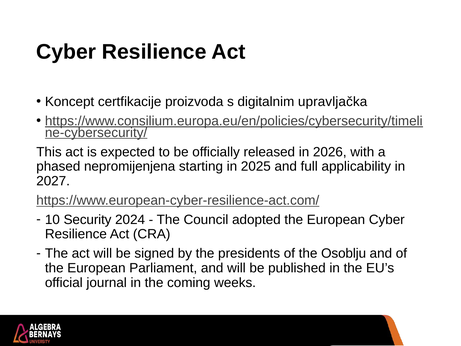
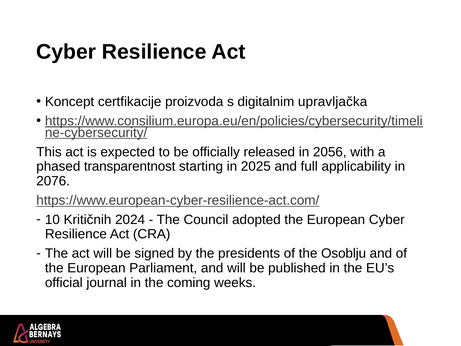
2026: 2026 -> 2056 (330, 152)
nepromijenjena: nepromijenjena -> transparentnost (130, 166)
2027: 2027 -> 2076 (53, 181)
Security: Security -> Kritičnih (87, 219)
